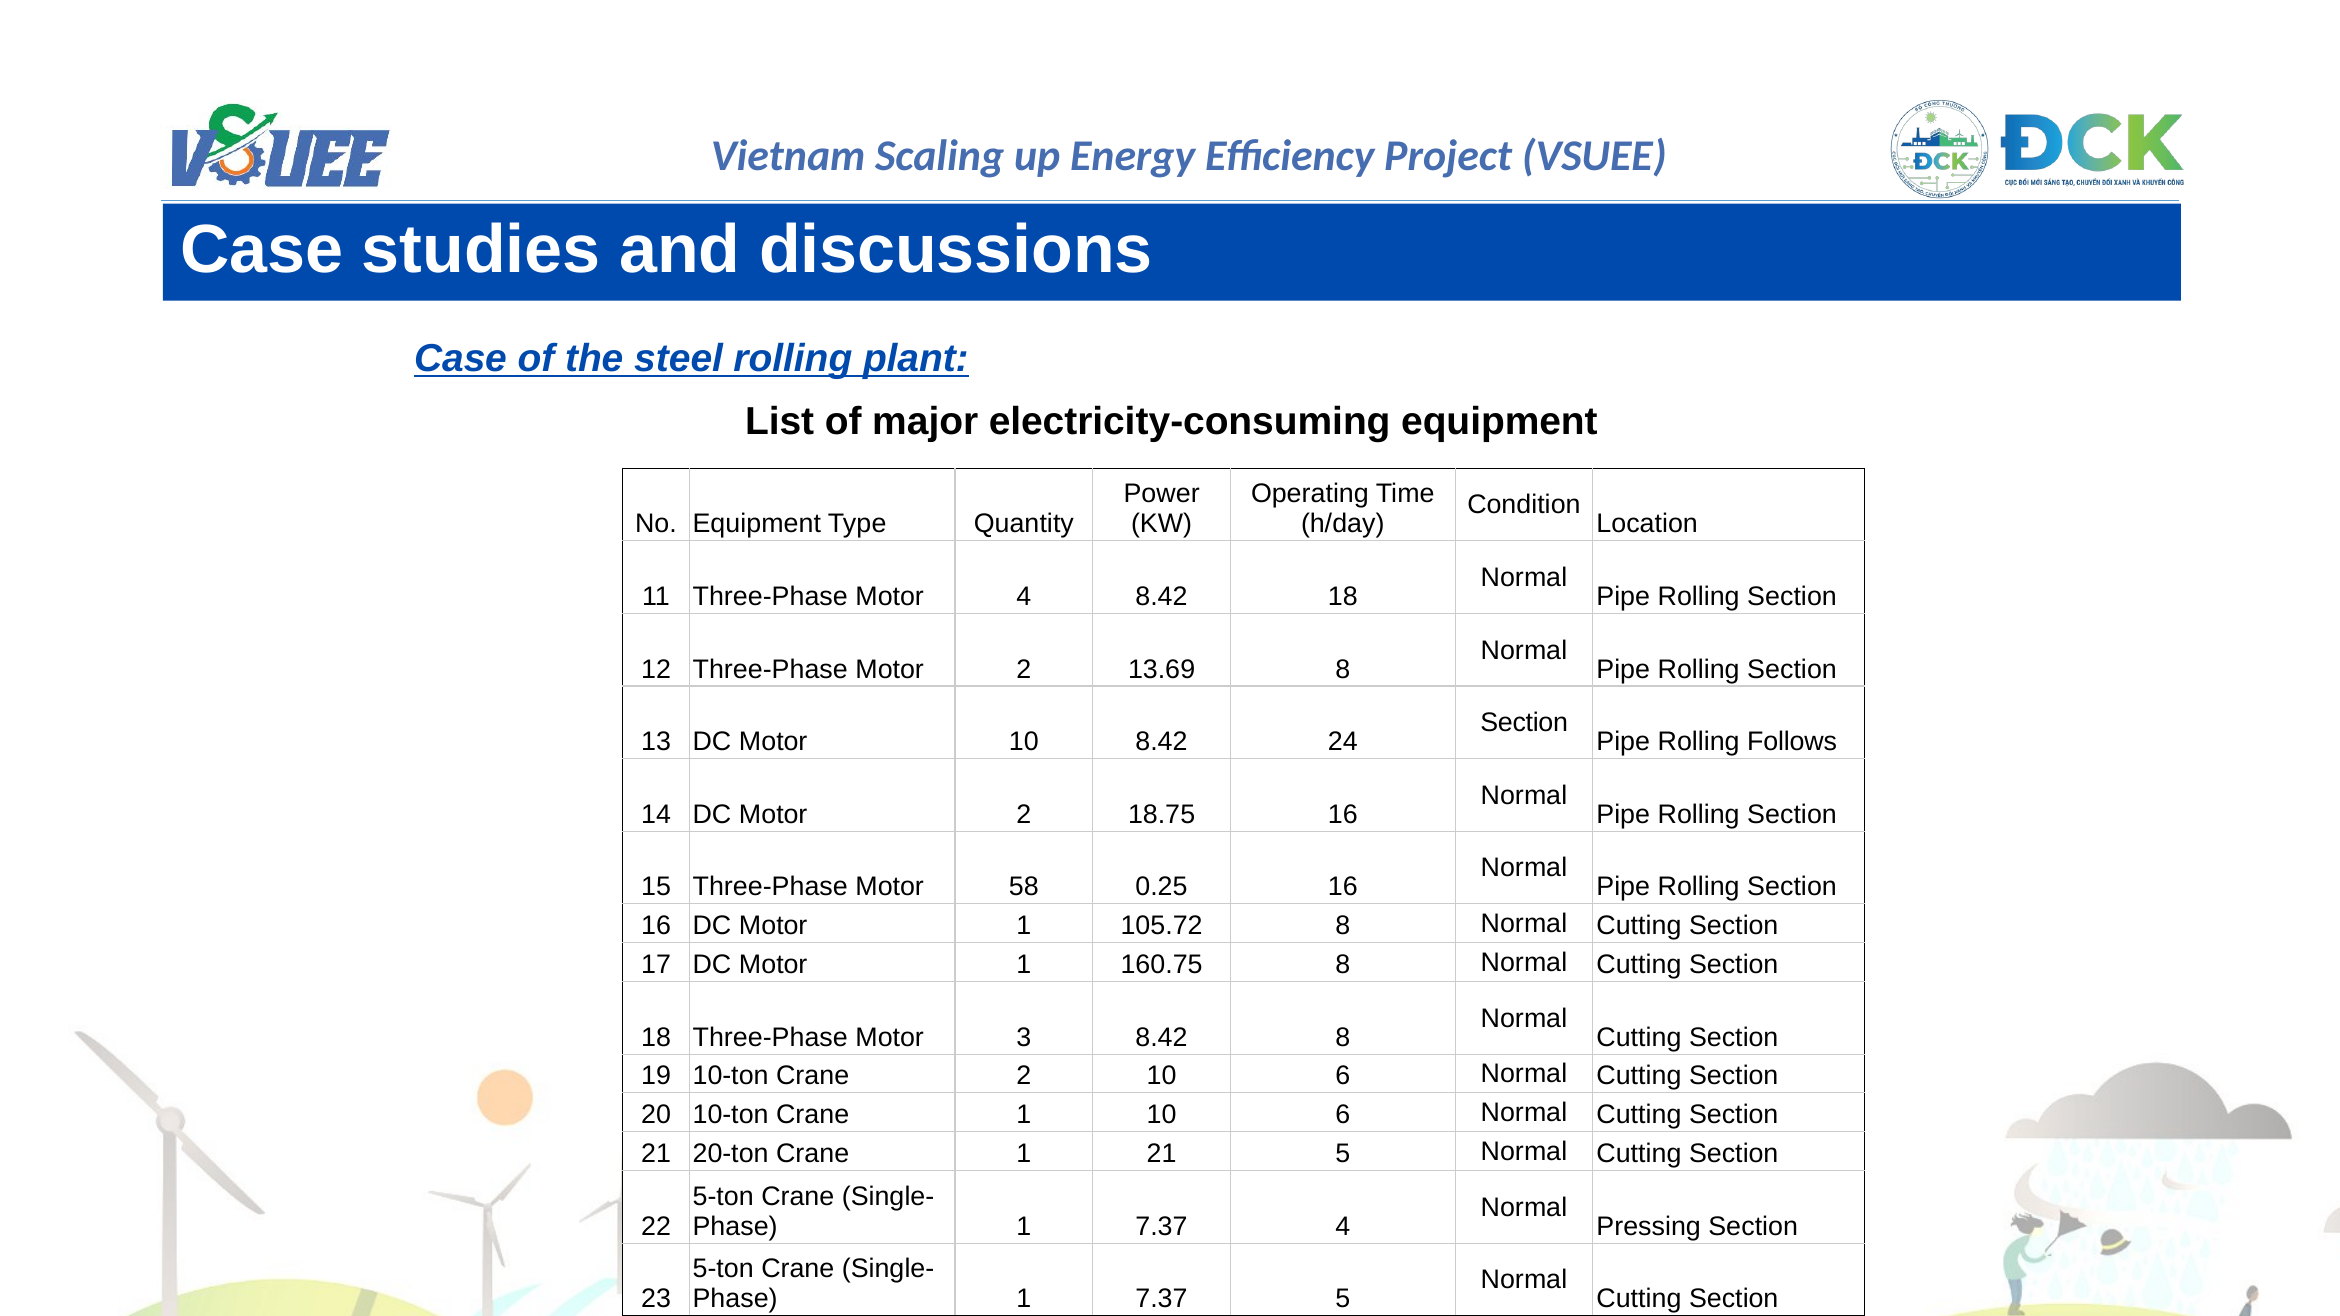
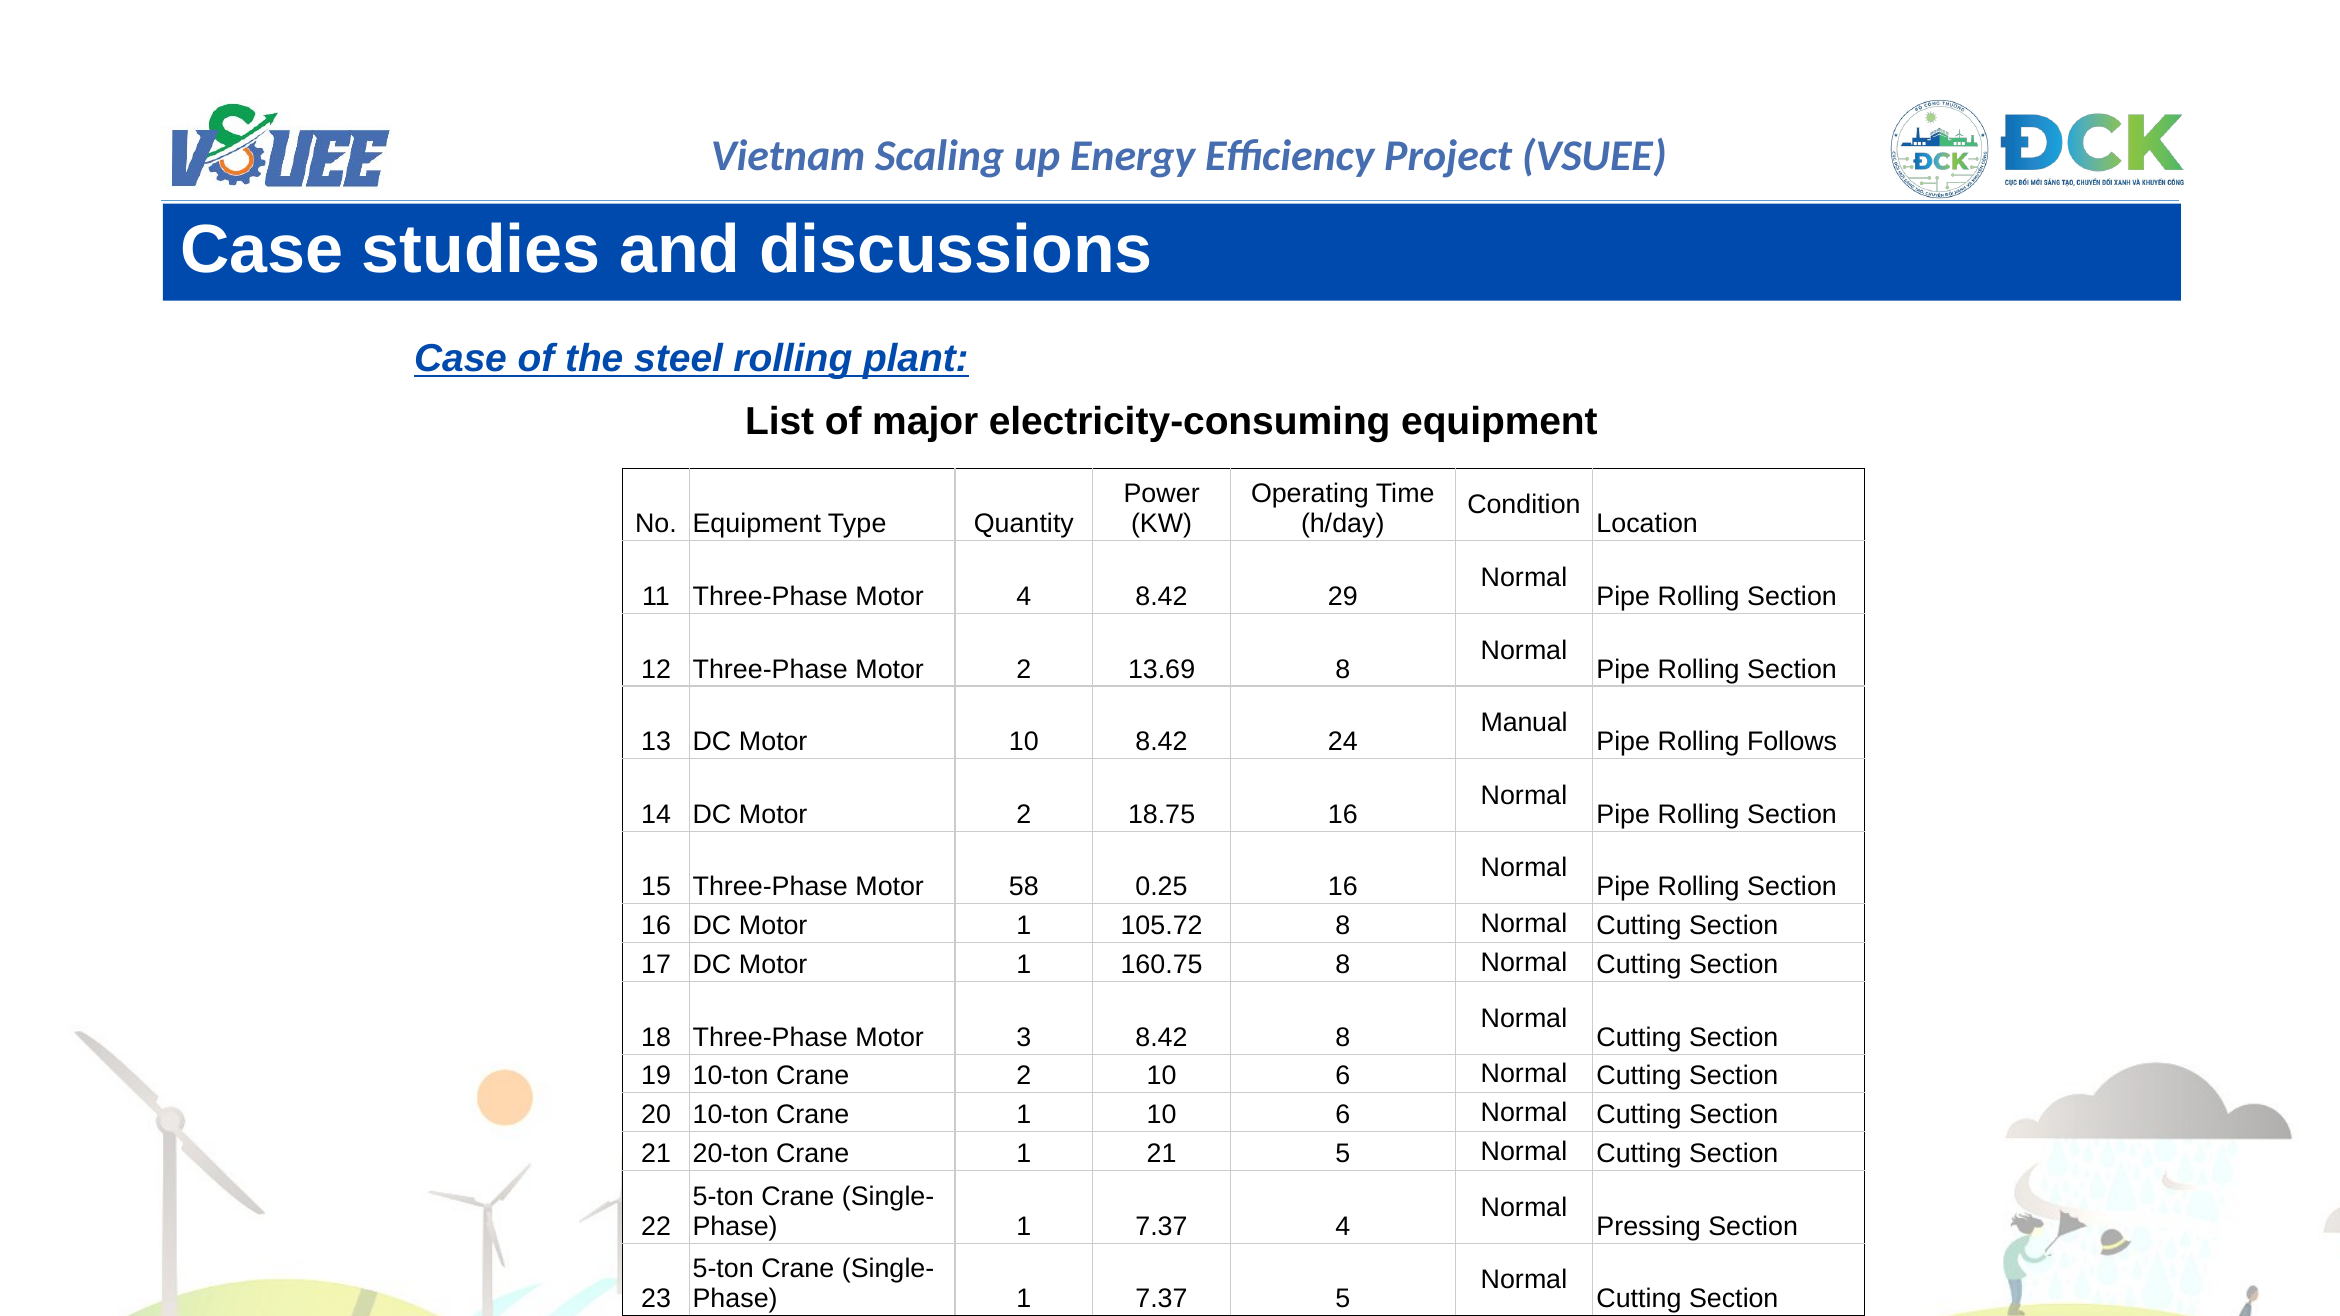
8.42 18: 18 -> 29 (1343, 597)
Section: Section -> Manual (1524, 723)
